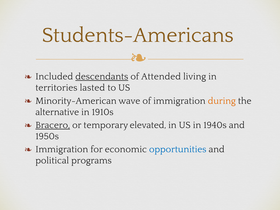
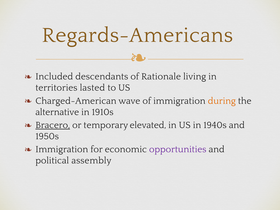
Students-Americans: Students-Americans -> Regards-Americans (138, 35)
descendants underline: present -> none (102, 76)
Attended: Attended -> Rationale (161, 76)
Minority-American: Minority-American -> Charged-American (76, 101)
opportunities colour: blue -> purple (178, 149)
programs: programs -> assembly (91, 160)
